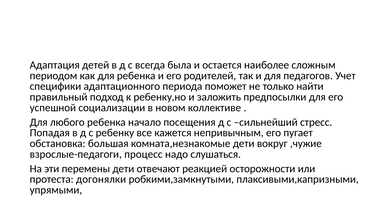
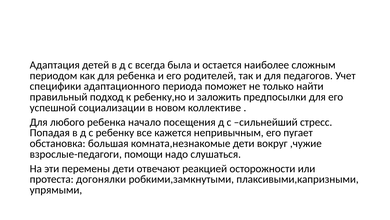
процесс: процесс -> помощи (143, 154)
